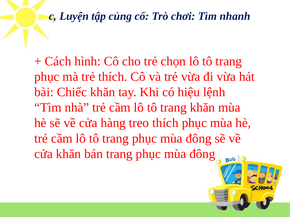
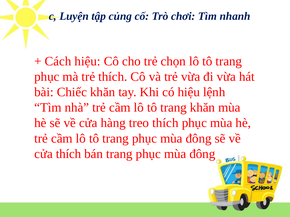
Cách hình: hình -> hiệu (88, 61)
cửa khăn: khăn -> thích (69, 154)
